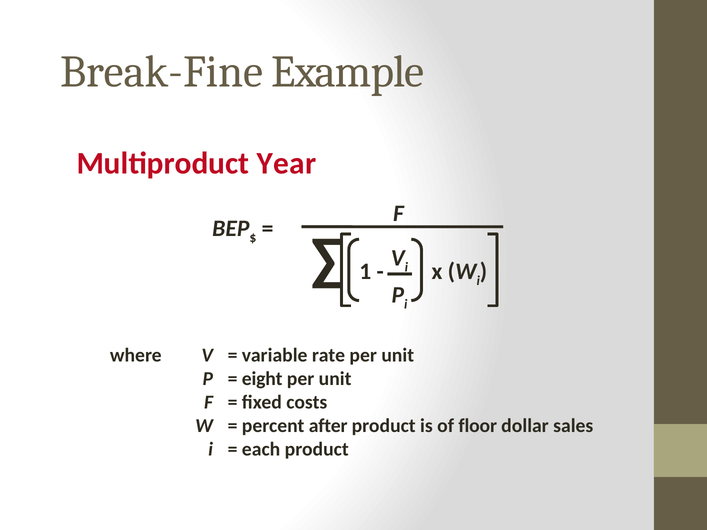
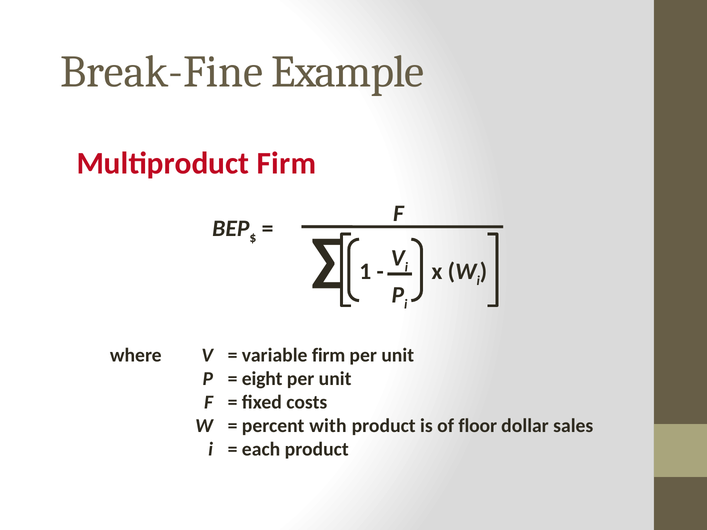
Multiproduct Year: Year -> Firm (286, 163)
variable rate: rate -> firm (329, 355)
after: after -> with (328, 426)
